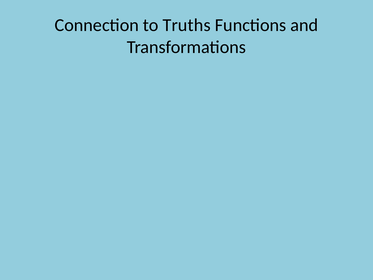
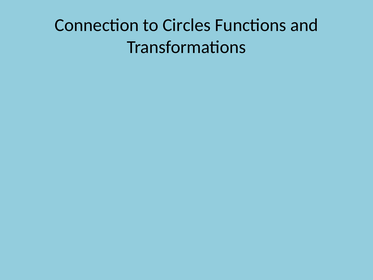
Truths: Truths -> Circles (187, 25)
